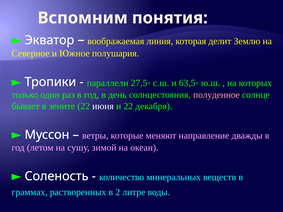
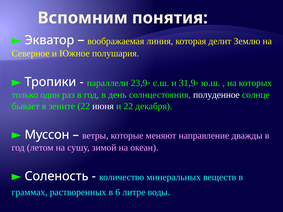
27,5◦: 27,5◦ -> 23,9◦ (141, 83)
63,5◦: 63,5◦ -> 31,9◦ (189, 83)
полуденное colour: pink -> white (216, 95)
2: 2 -> 6 (118, 192)
